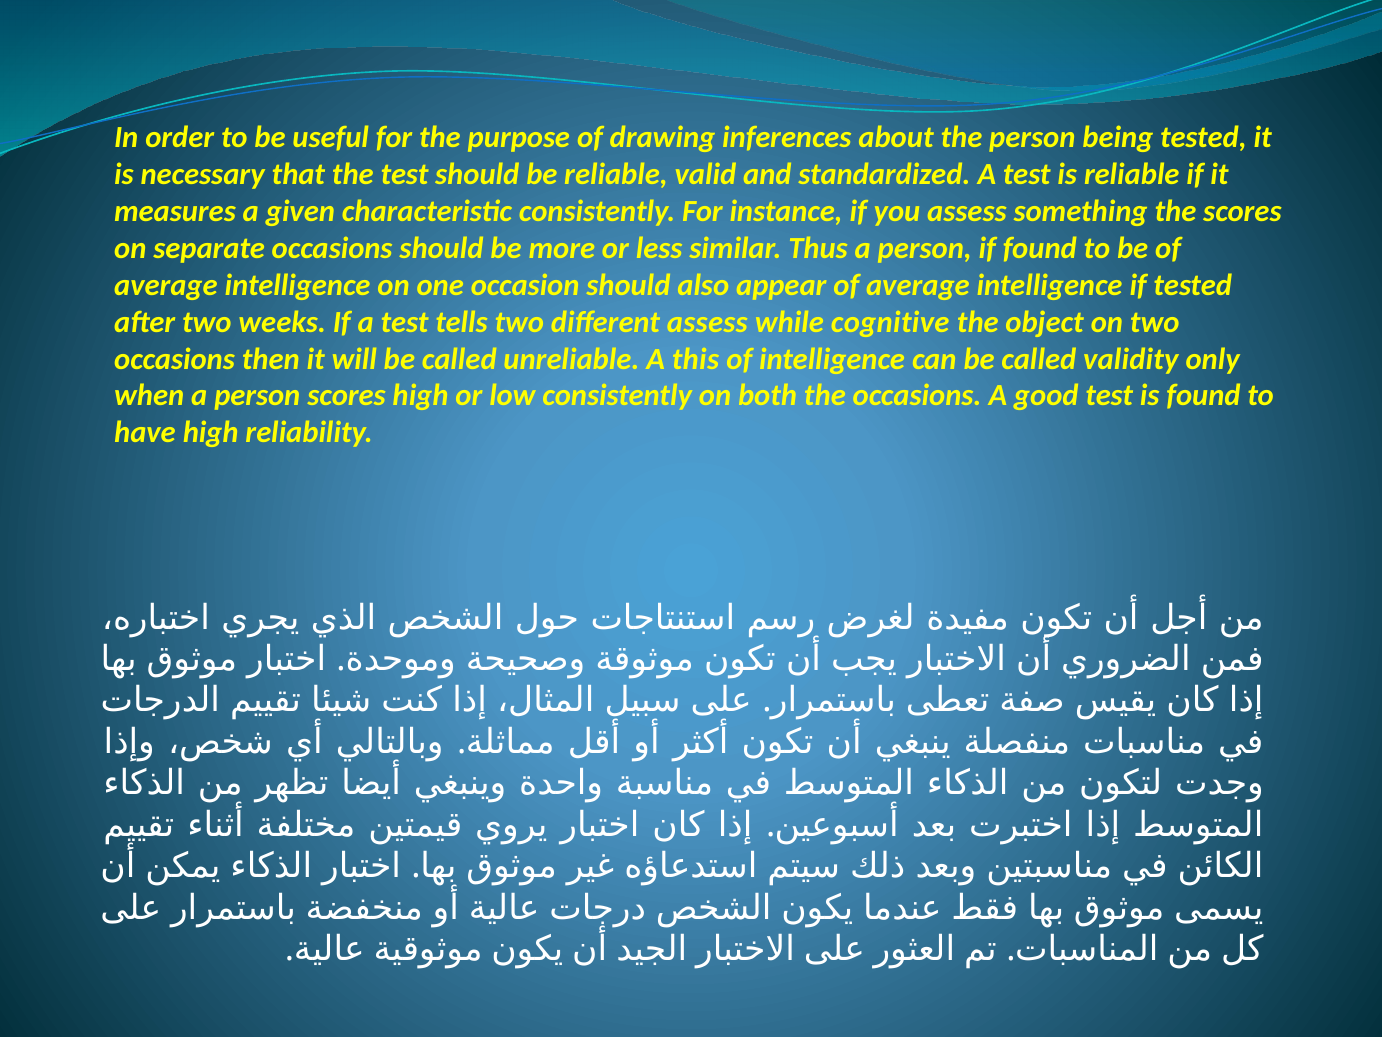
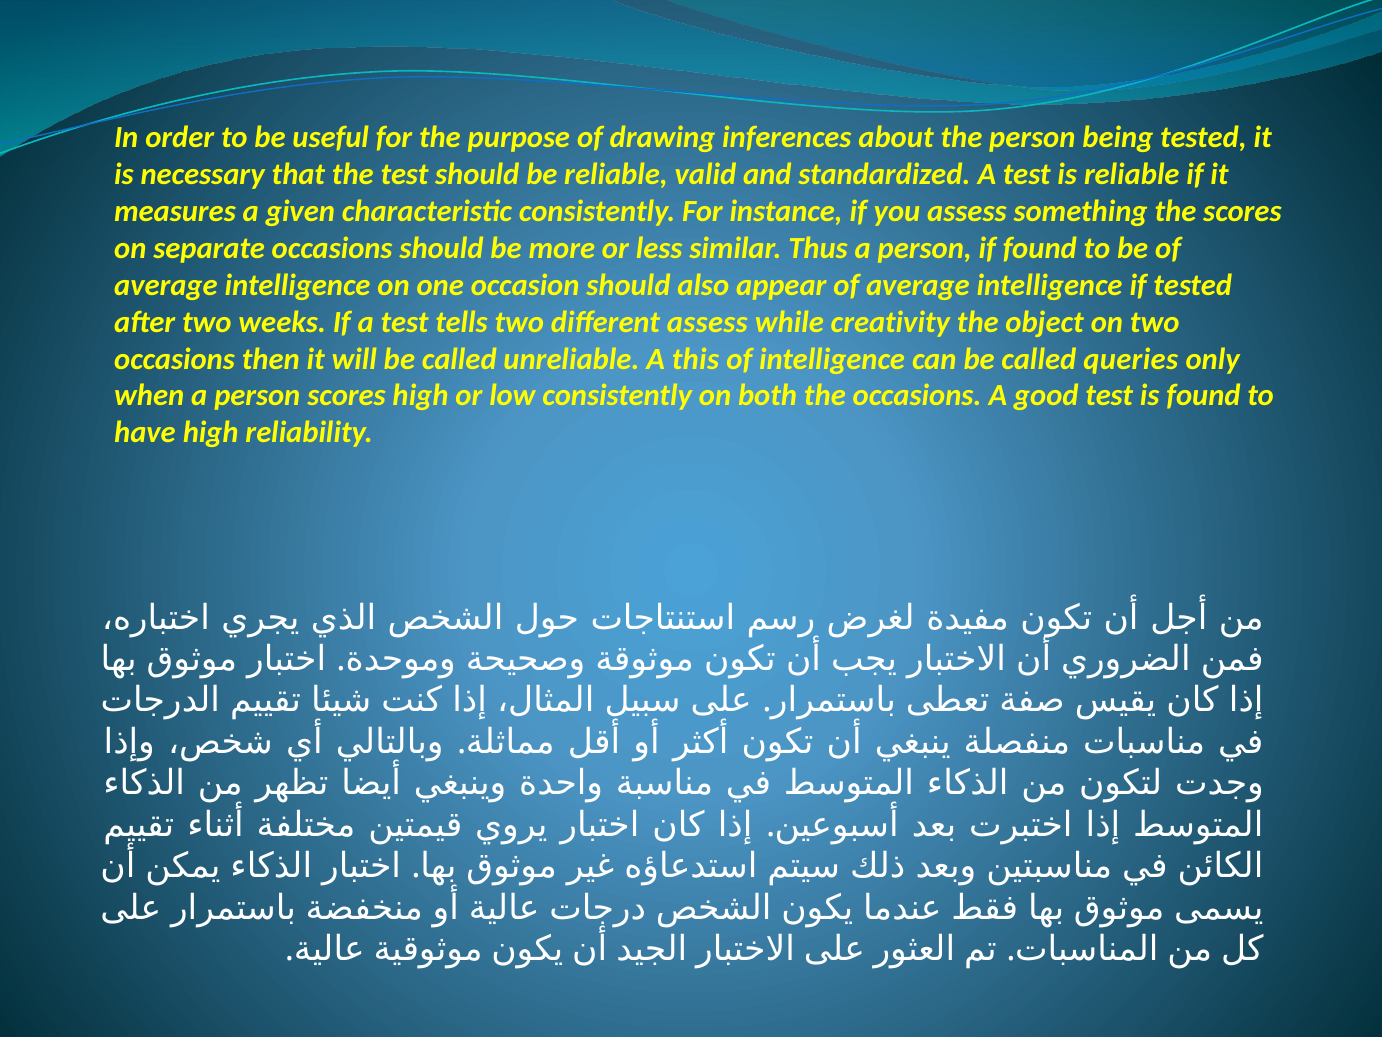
cognitive: cognitive -> creativity (890, 322)
validity: validity -> queries (1131, 359)
